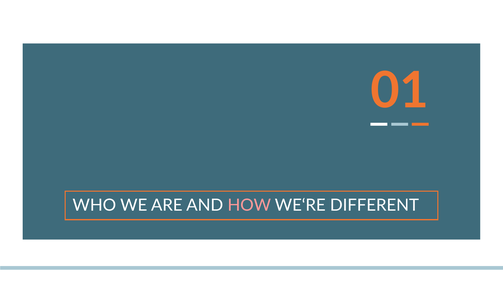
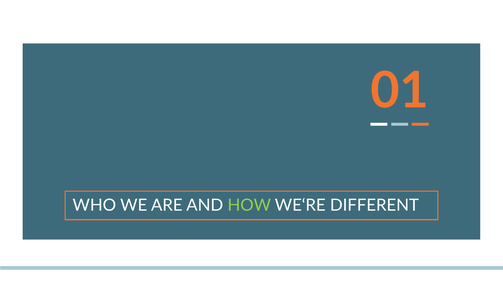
HOW colour: pink -> light green (249, 205)
